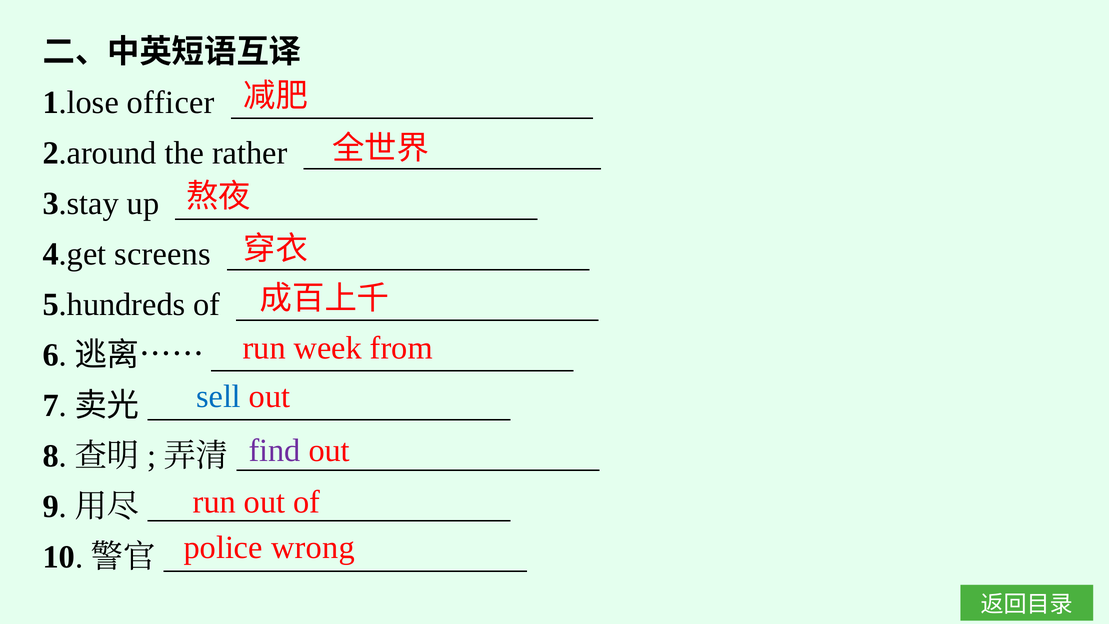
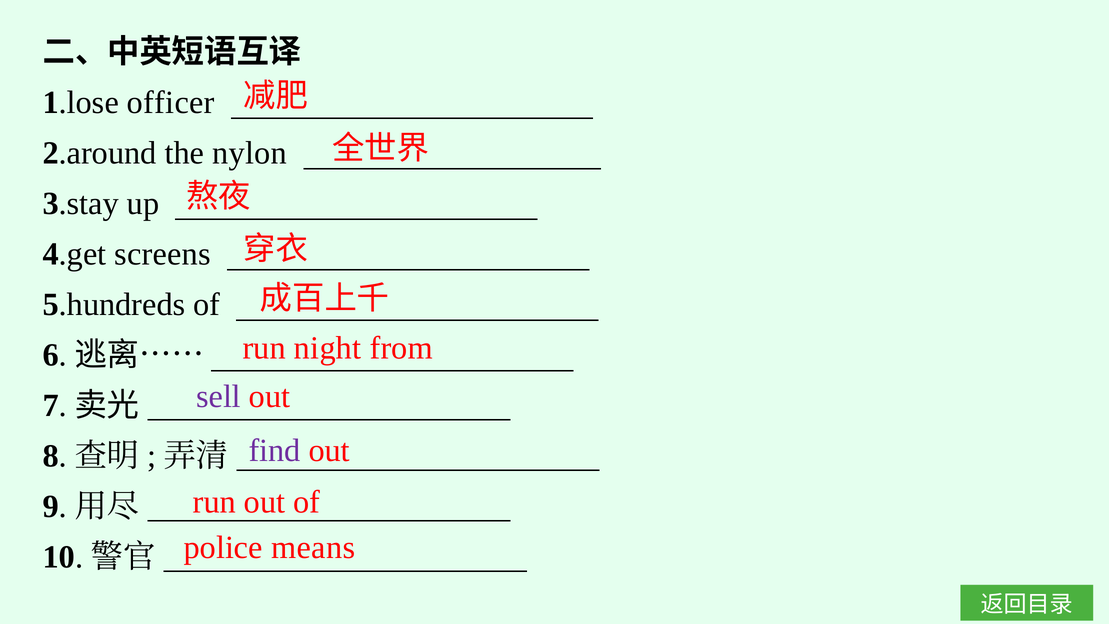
rather: rather -> nylon (249, 153)
week: week -> night (328, 348)
sell colour: blue -> purple (219, 396)
wrong: wrong -> means (313, 548)
